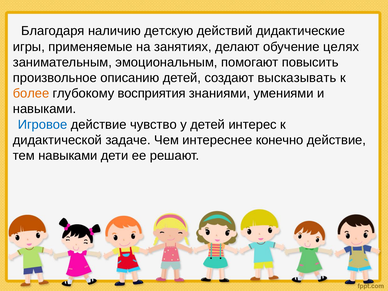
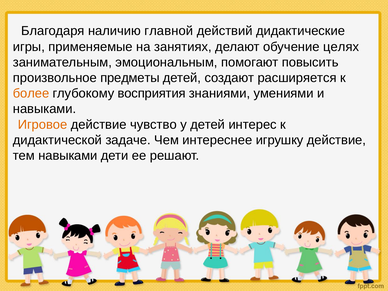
детскую: детскую -> главной (169, 31)
описанию: описанию -> предметы (130, 78)
высказывать: высказывать -> расширяется (297, 78)
Игровое colour: blue -> orange (43, 124)
конечно: конечно -> игрушку (280, 140)
